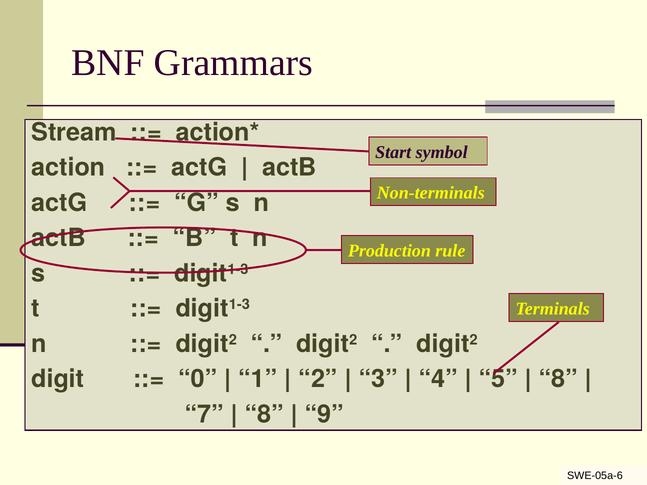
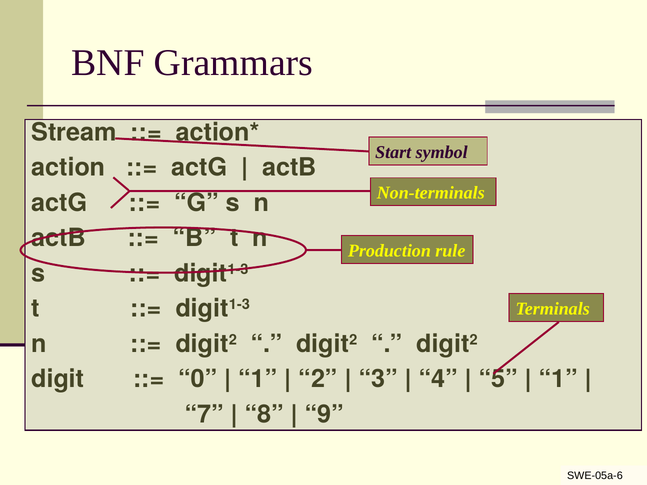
8: 8 -> 1 (558, 379)
